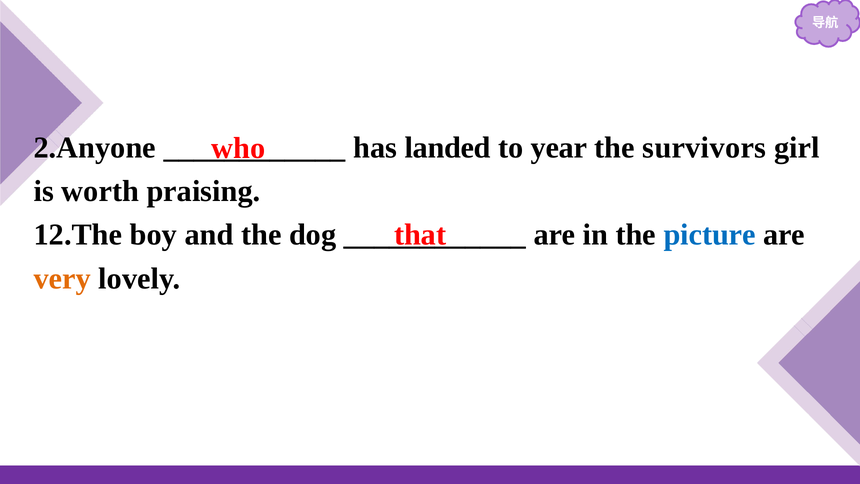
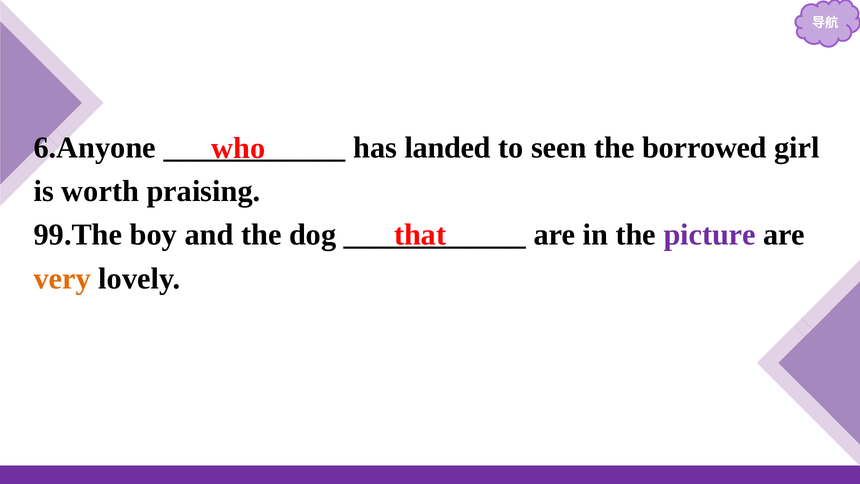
2.Anyone: 2.Anyone -> 6.Anyone (95, 147)
year: year -> seen (559, 147)
survivors: survivors -> borrowed (705, 147)
12.The: 12.The -> 99.The (78, 235)
picture colour: blue -> purple (710, 235)
